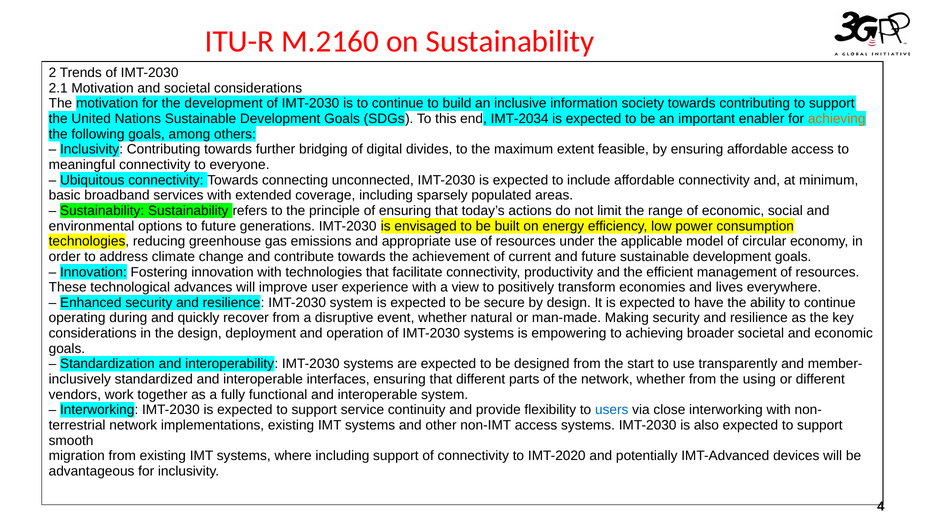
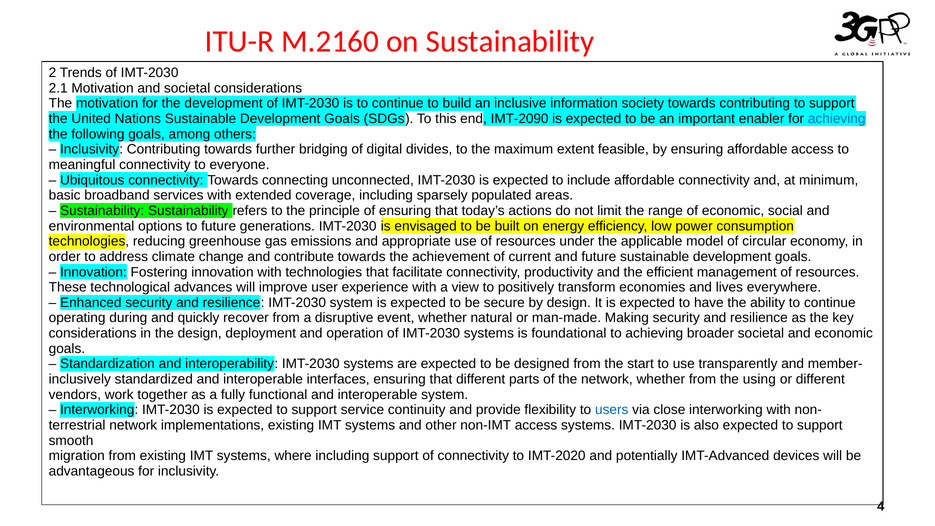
IMT-2034: IMT-2034 -> IMT-2090 (520, 119)
achieving colour: orange -> blue (837, 119)
empowering: empowering -> foundational (569, 333)
